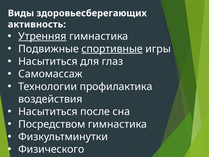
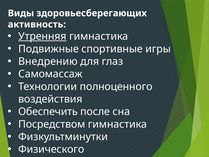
спортивные underline: present -> none (112, 49)
Насытиться: Насытиться -> Внедрению (48, 61)
профилактика: профилактика -> полноценного (116, 86)
Насытиться: Насытиться -> Обеспечить (48, 112)
